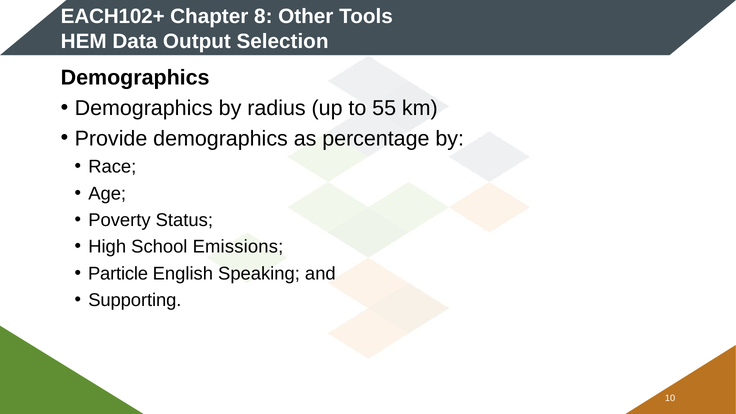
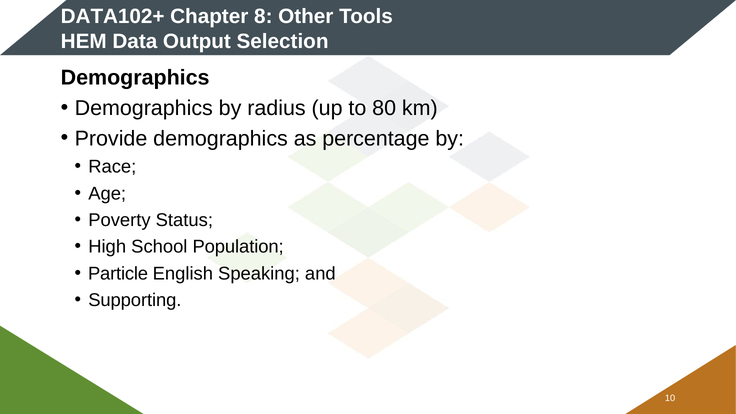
EACH102+: EACH102+ -> DATA102+ (113, 17)
55: 55 -> 80 (384, 108)
Emissions: Emissions -> Population (238, 247)
